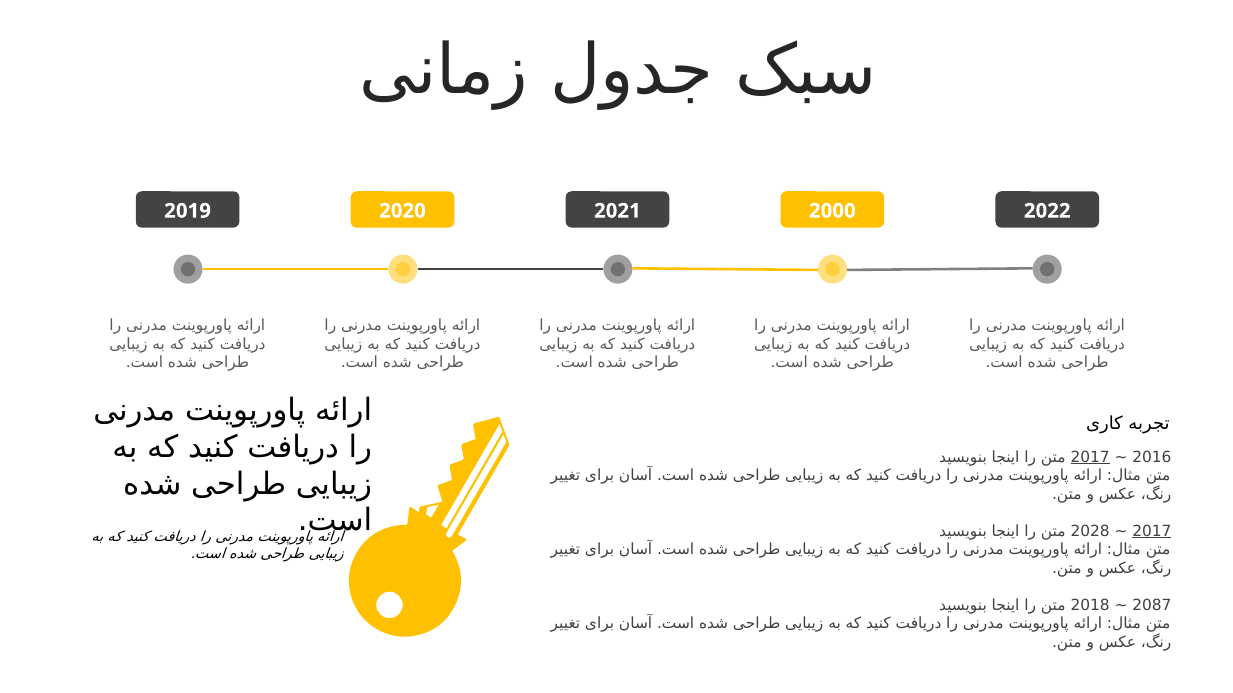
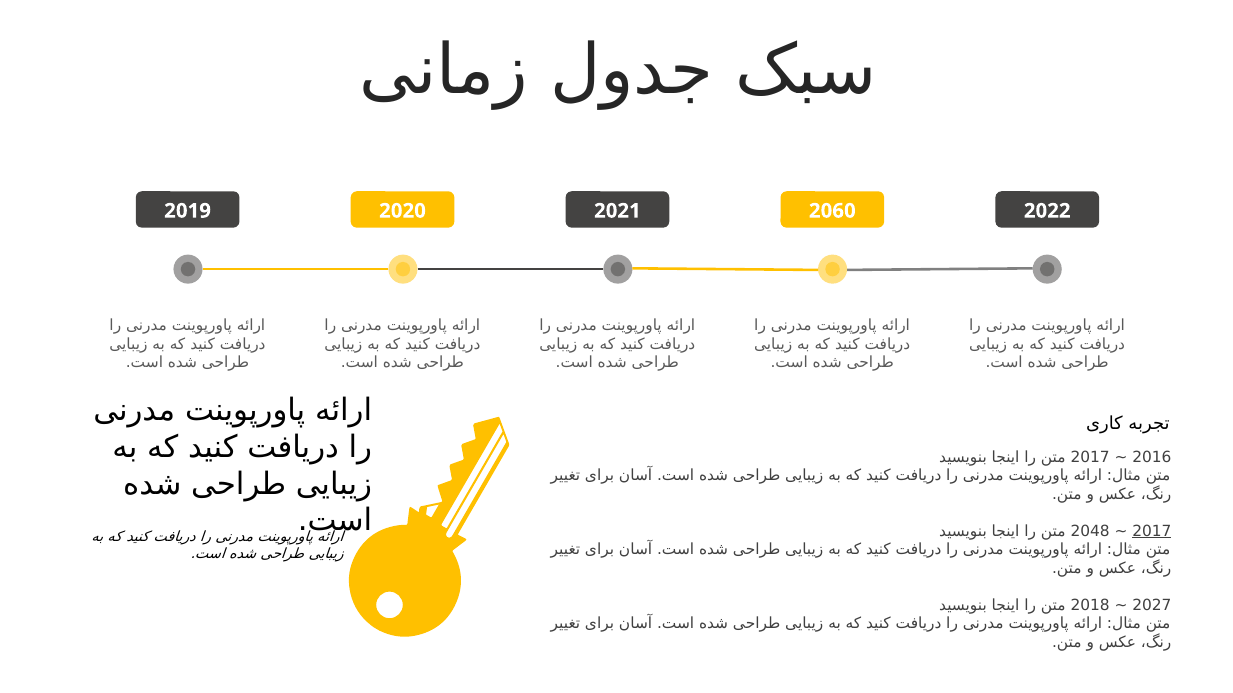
2000: 2000 -> 2060 (832, 211)
2017 underline: present -> none (1090, 458)
2028: 2028 -> 2048 (1090, 532)
2087: 2087 -> 2027 (1152, 606)
